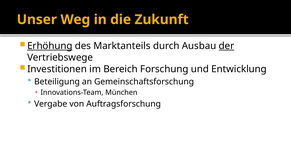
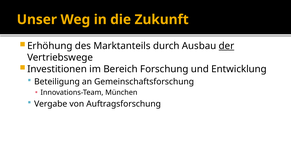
Erhöhung underline: present -> none (50, 46)
